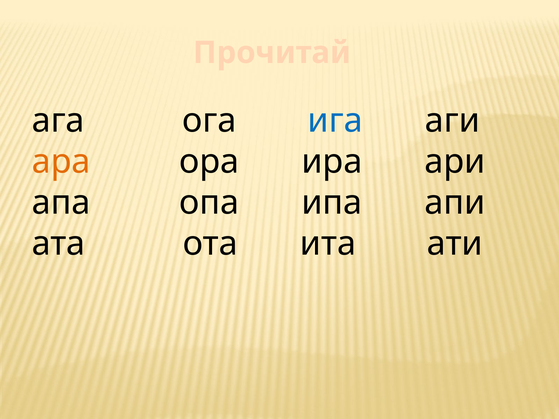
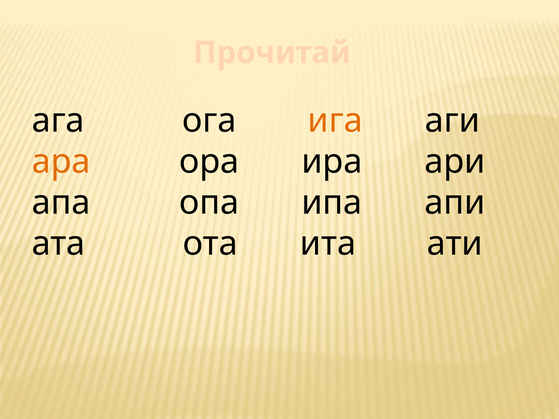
ига colour: blue -> orange (335, 121)
